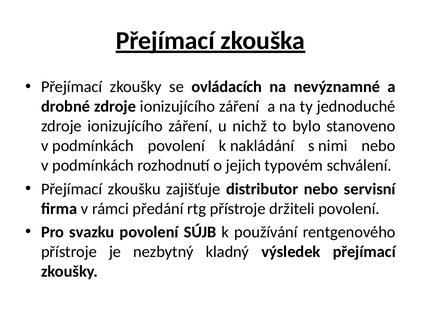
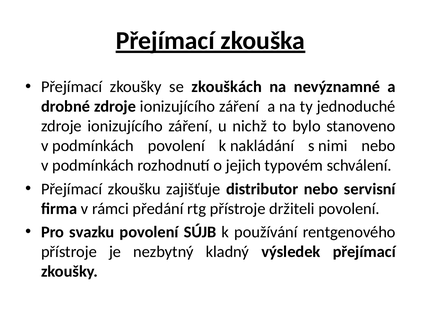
ovládacích: ovládacích -> zkouškách (227, 87)
